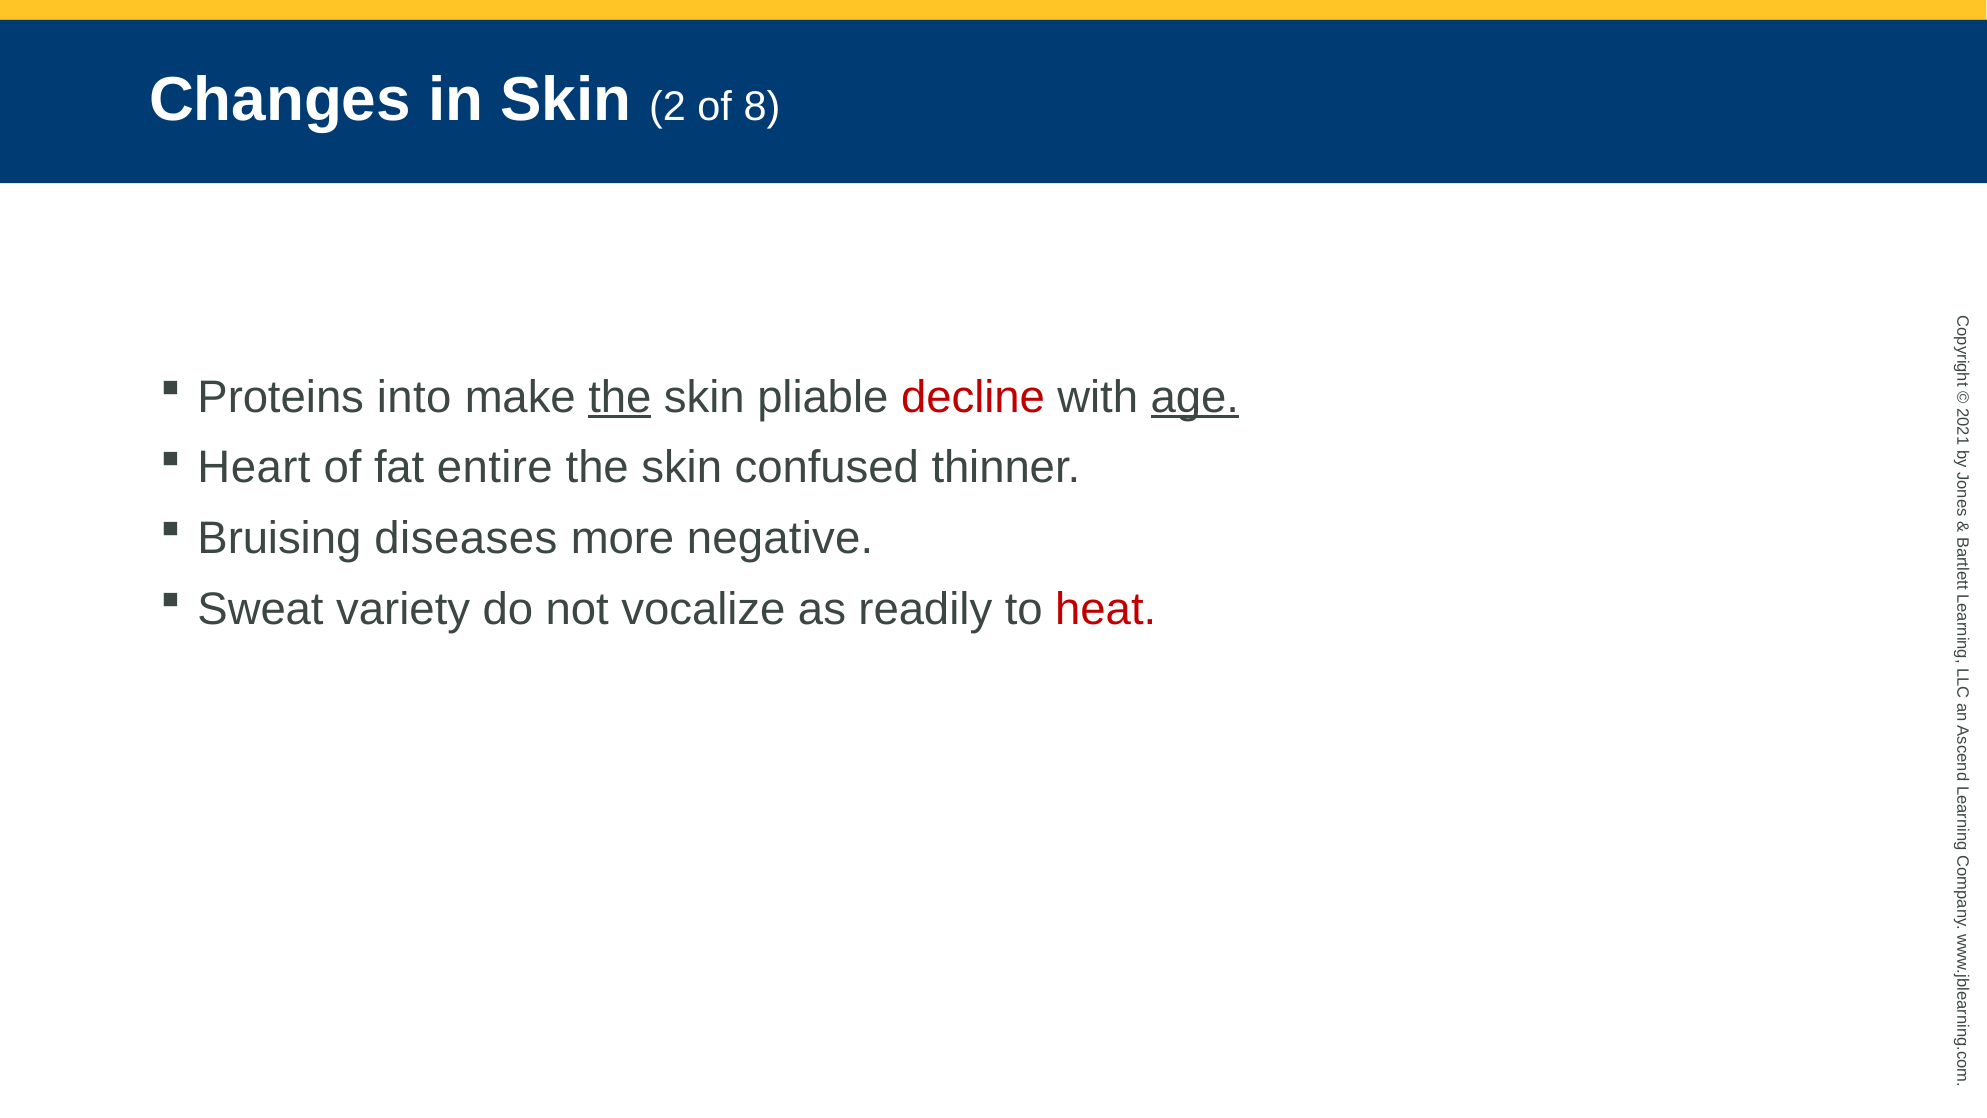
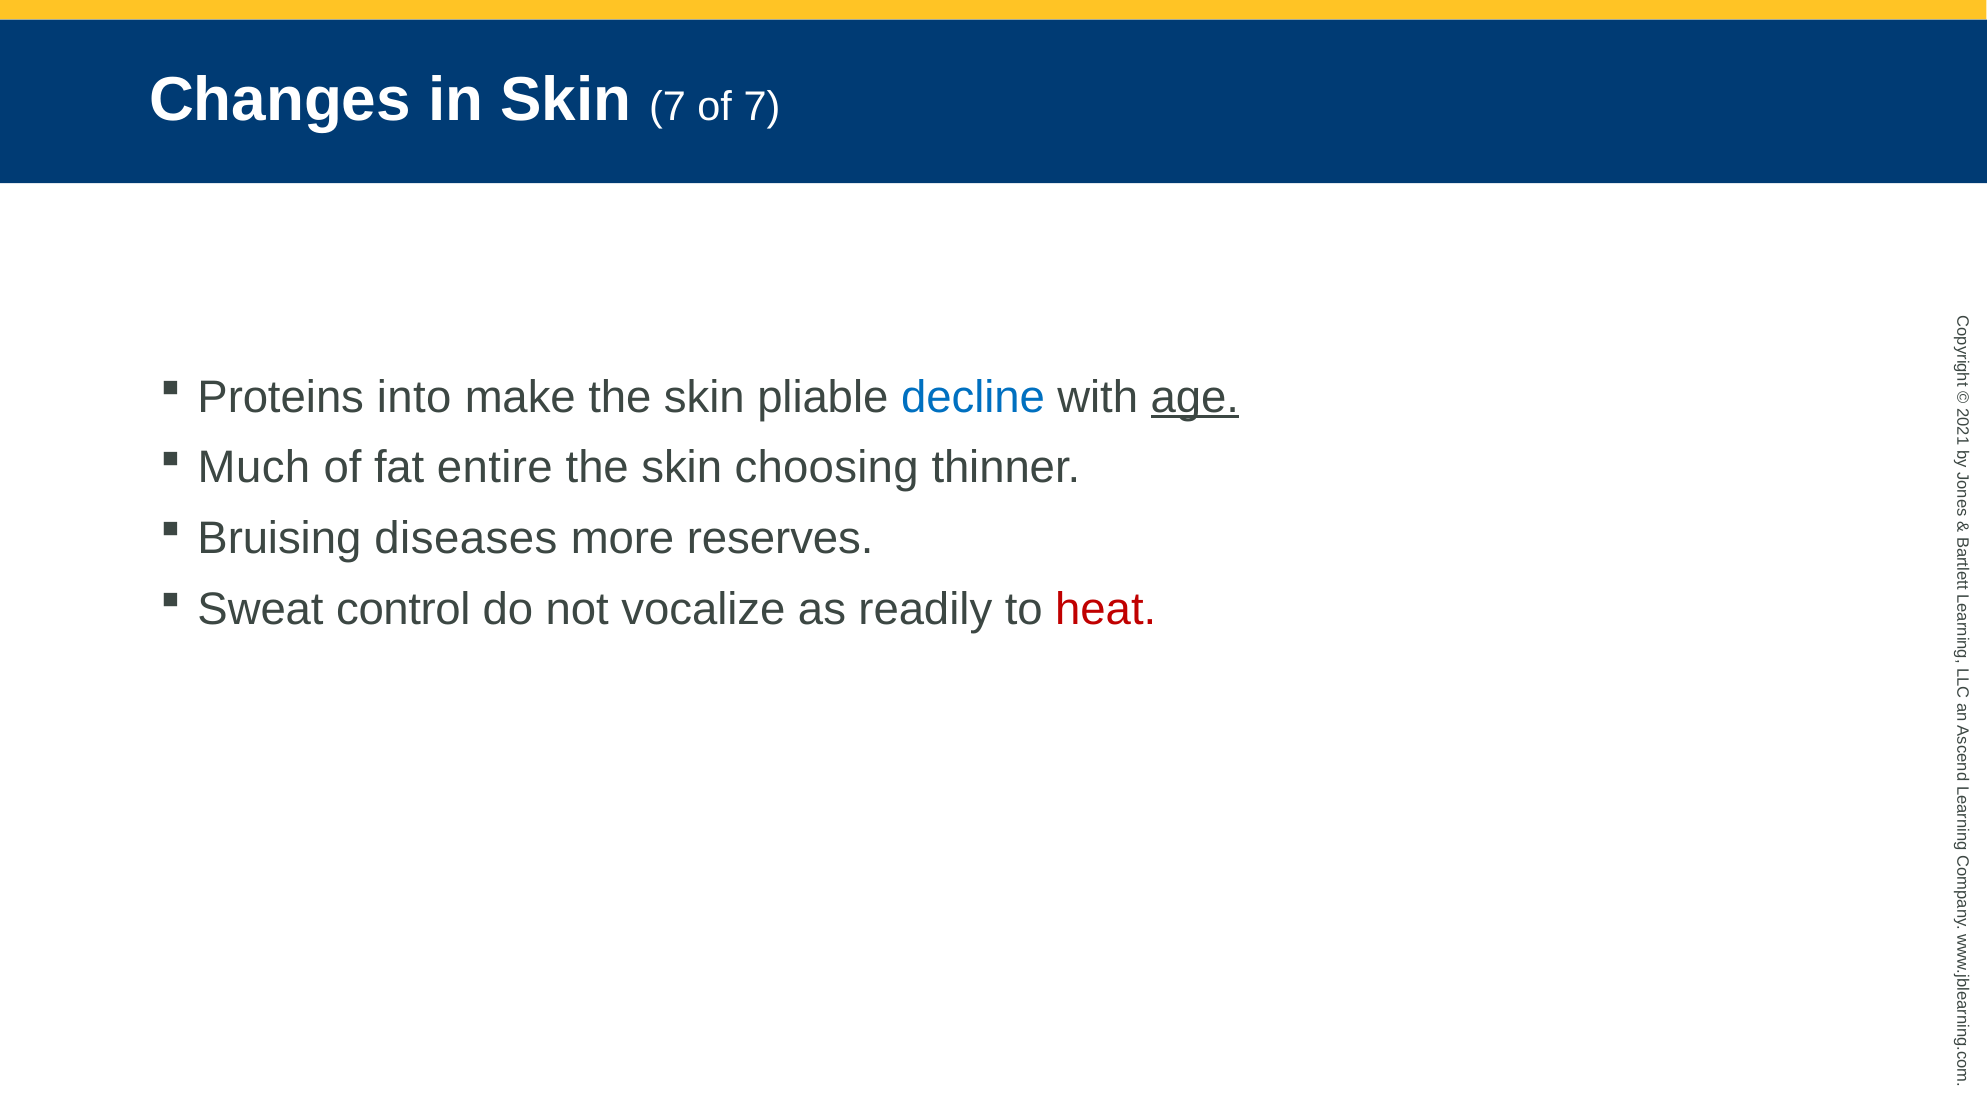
Skin 2: 2 -> 7 (668, 107)
of 8: 8 -> 7 (762, 107)
the underline: present -> none (620, 397)
decline colour: red -> blue (973, 397)
Heart: Heart -> Much (254, 468)
confused: confused -> choosing (827, 468)
negative: negative -> reserves (780, 538)
variety: variety -> control (403, 609)
